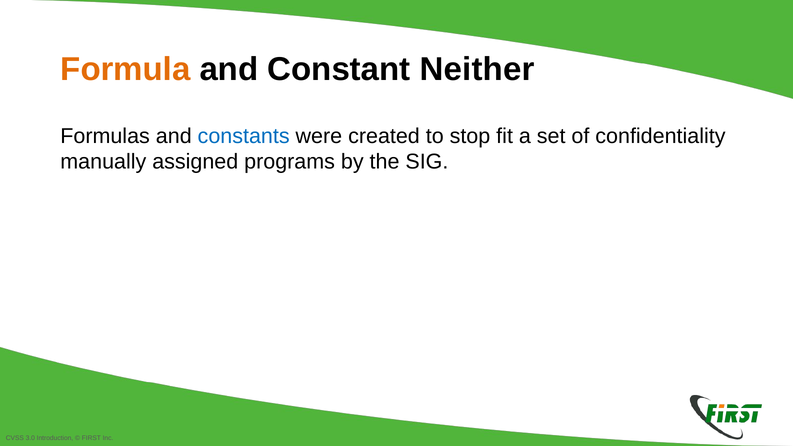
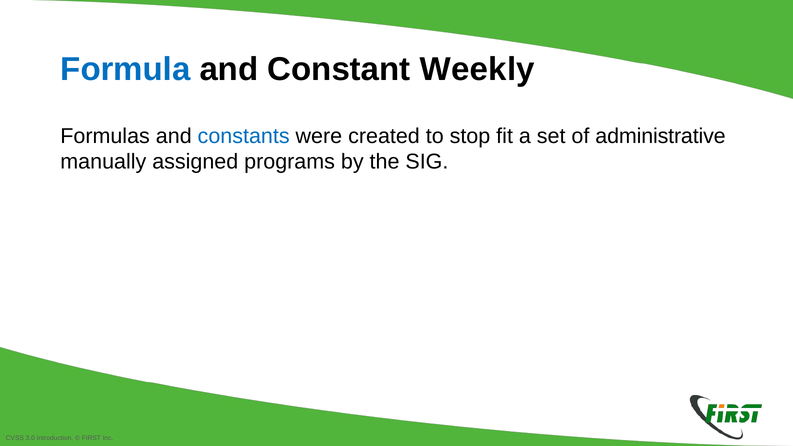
Formula colour: orange -> blue (125, 69)
Neither: Neither -> Weekly (477, 69)
confidentiality: confidentiality -> administrative (661, 136)
